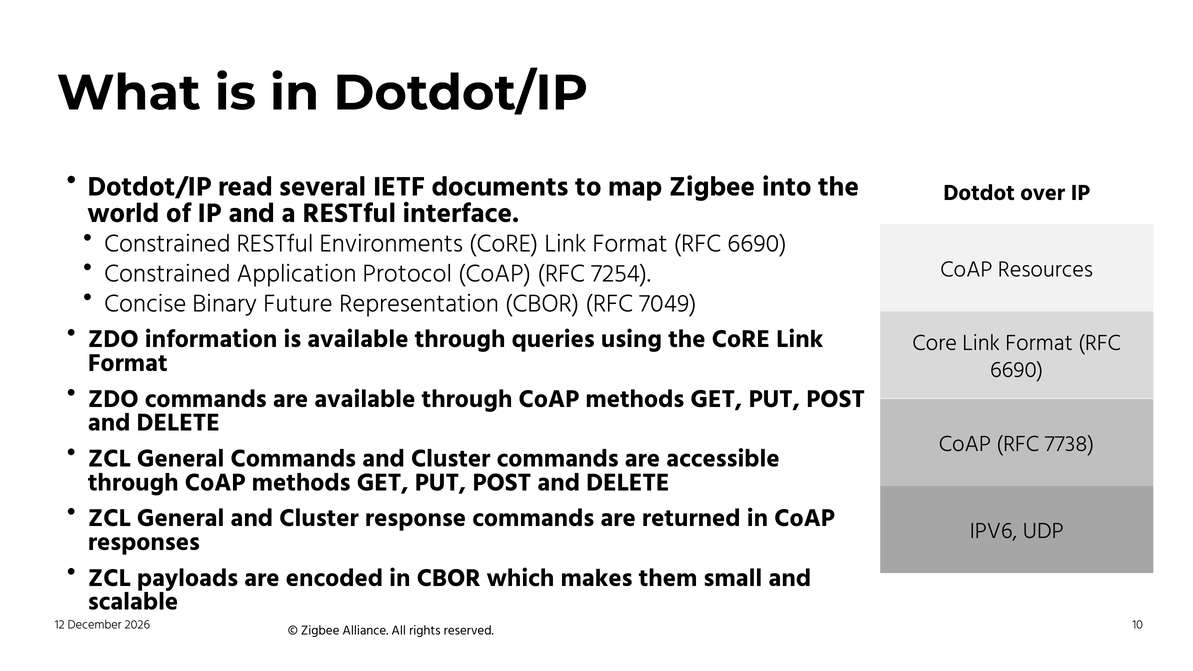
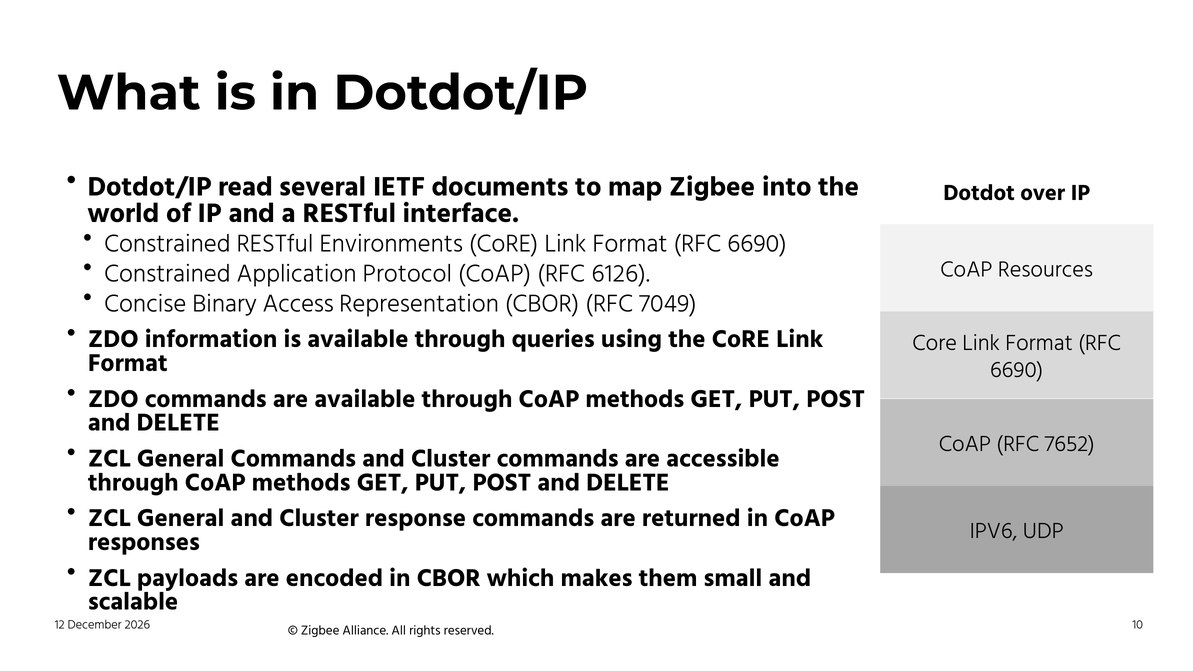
7254: 7254 -> 6126 (621, 274)
Future: Future -> Access (298, 303)
7738: 7738 -> 7652 (1070, 444)
